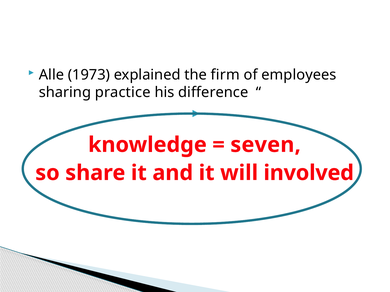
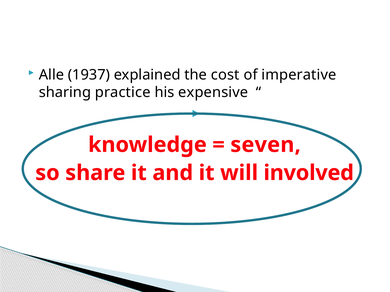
1973: 1973 -> 1937 (89, 75)
firm: firm -> cost (225, 75)
employees: employees -> imperative (299, 75)
difference: difference -> expensive (213, 92)
